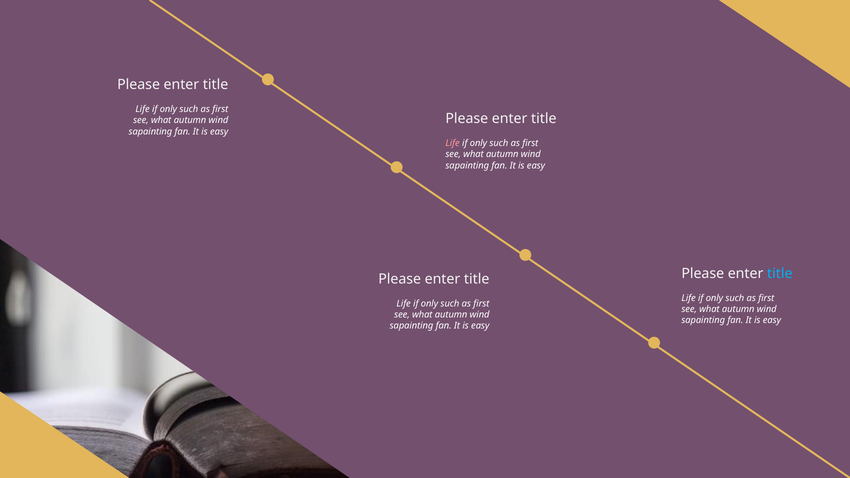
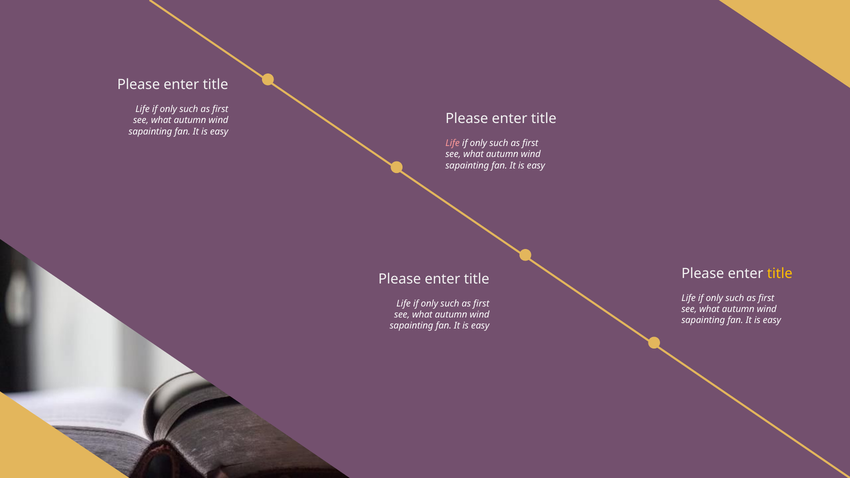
title colour: light blue -> yellow (780, 274)
